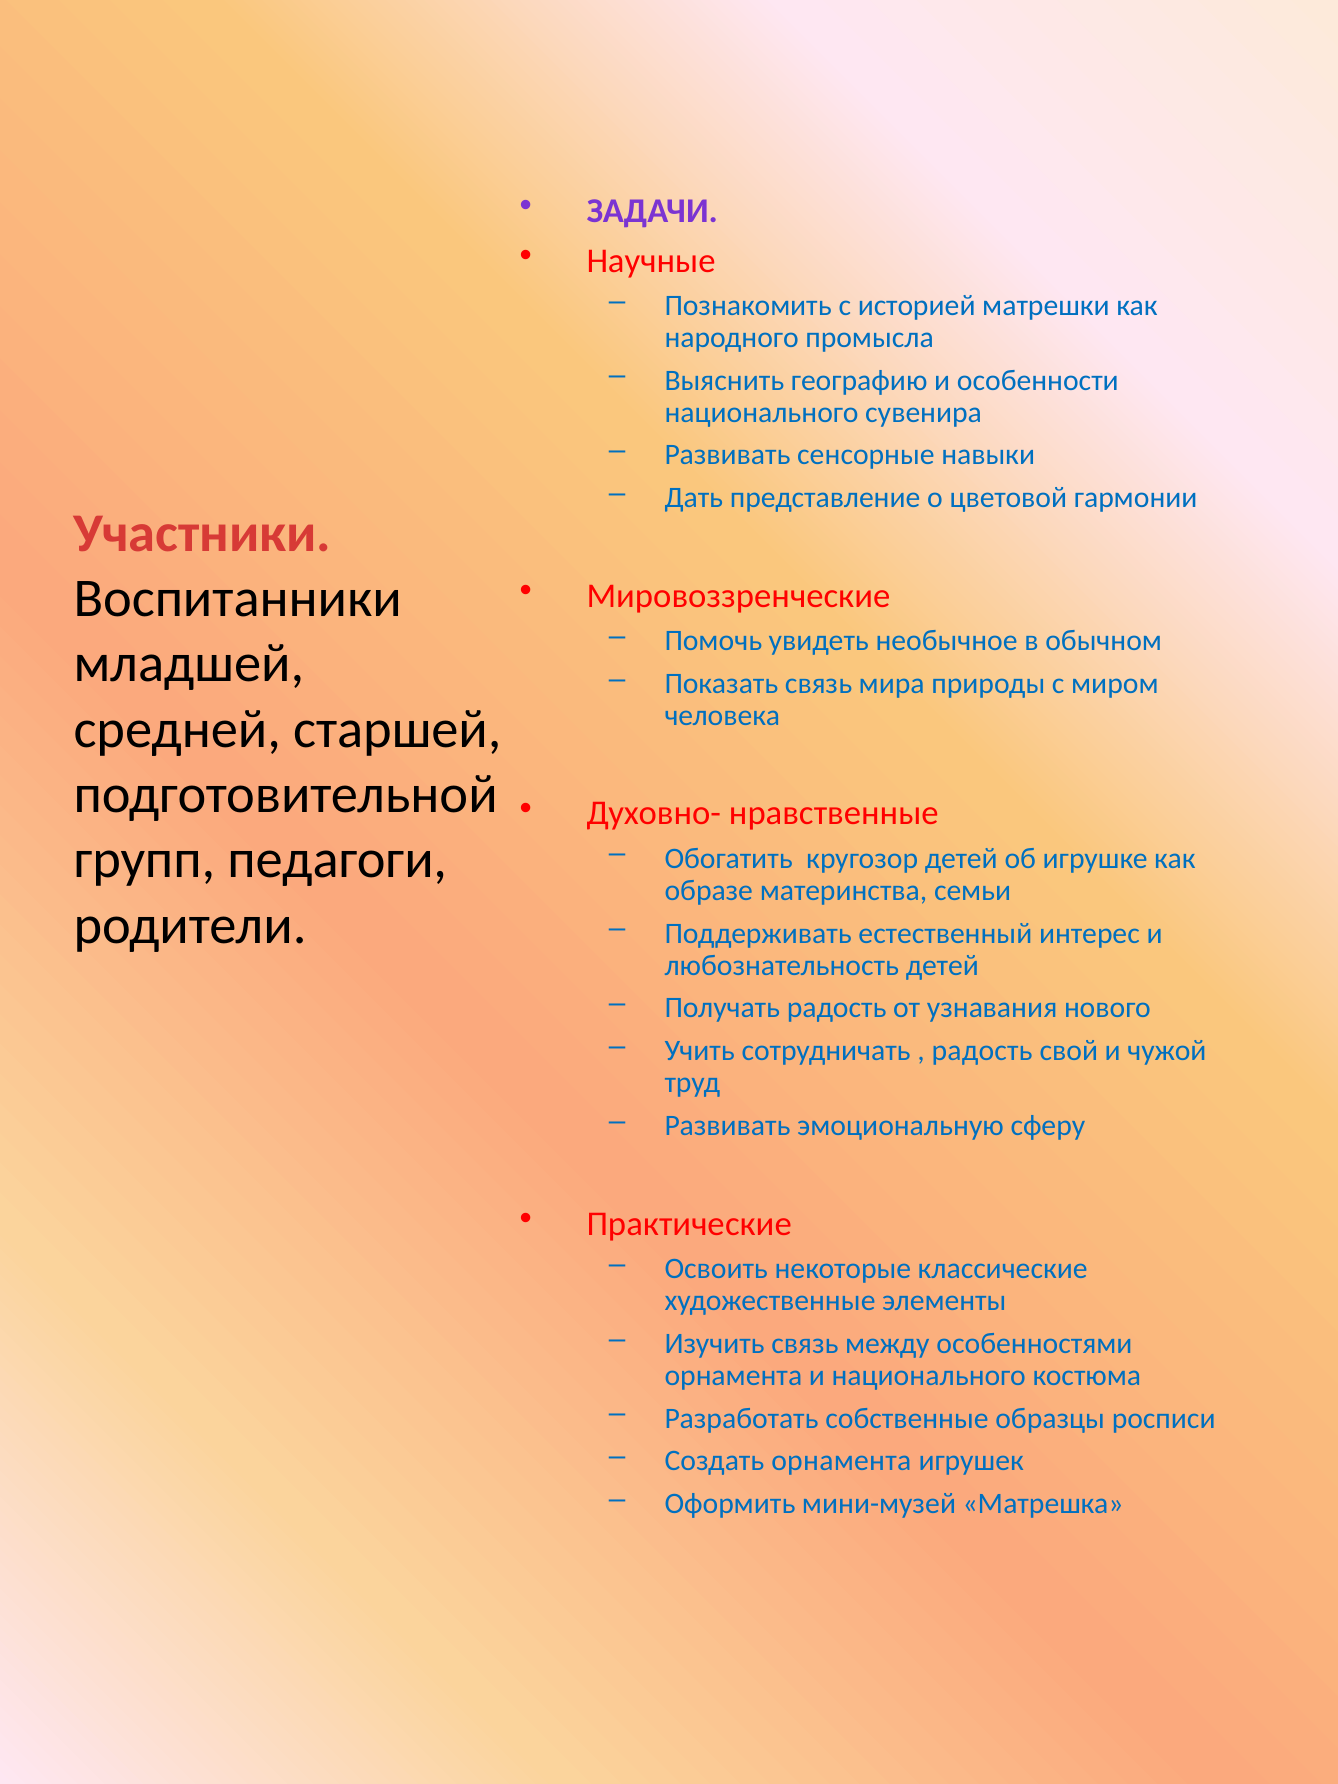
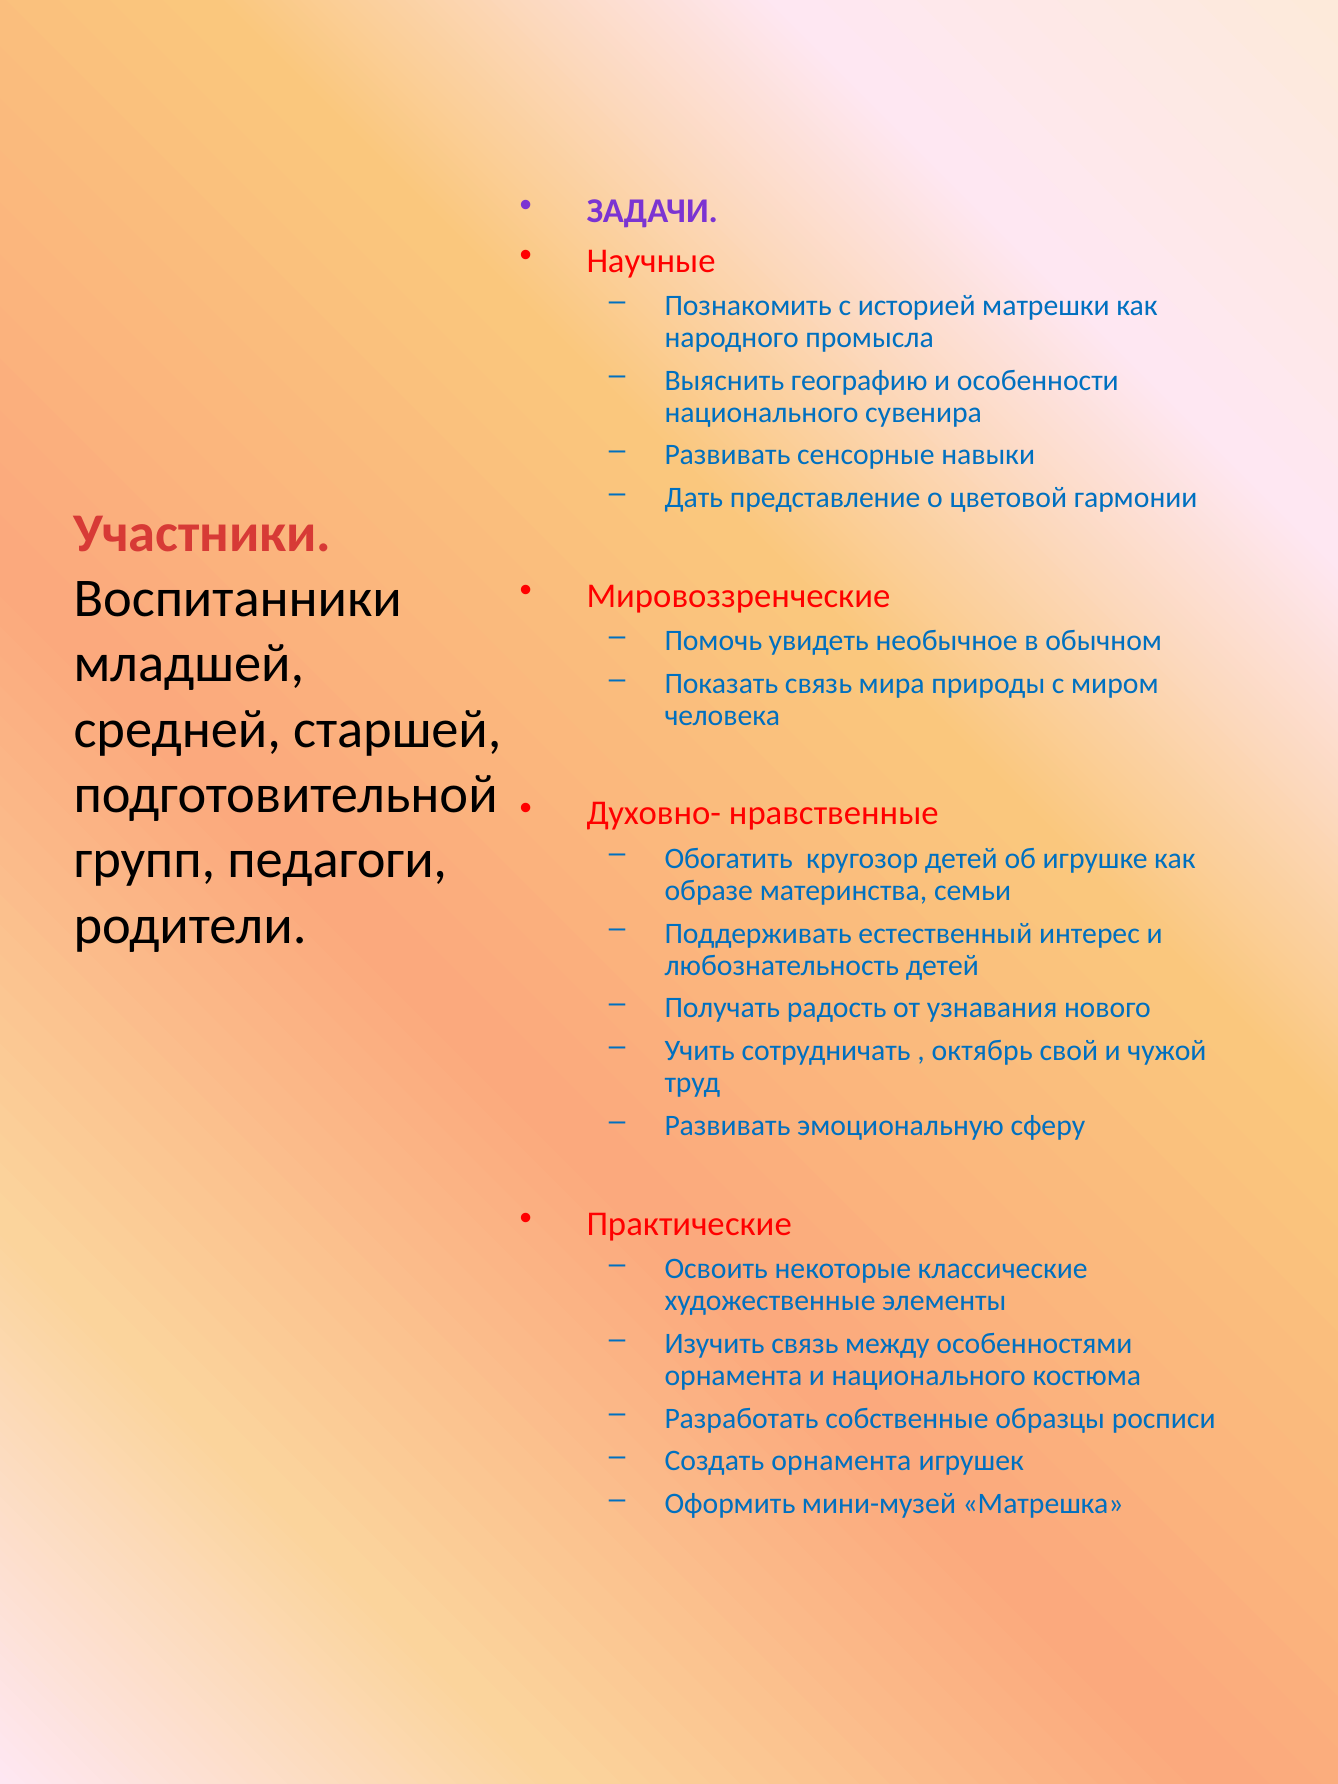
радость: радость -> октябрь (982, 1051)
